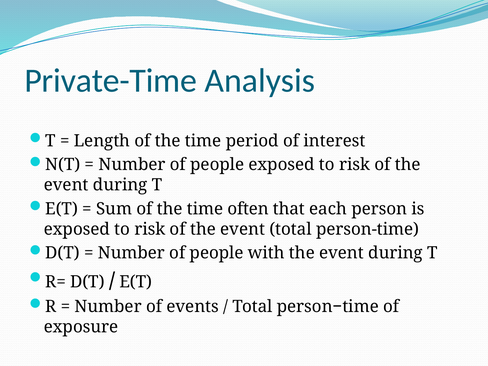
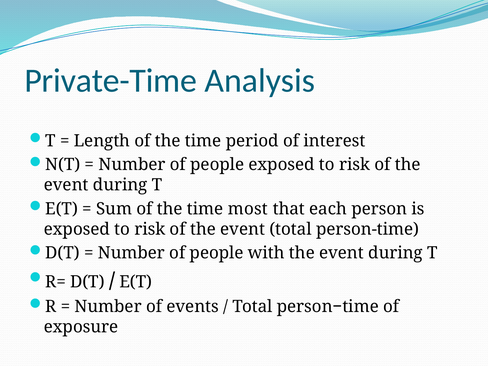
often: often -> most (248, 209)
